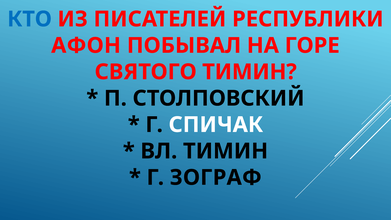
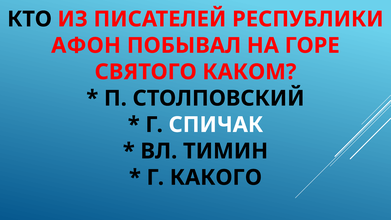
КТО colour: blue -> black (30, 19)
СВЯТОГО ТИМИН: ТИМИН -> КАКОМ (249, 72)
ЗОГРАФ: ЗОГРАФ -> КАКОГО (216, 177)
